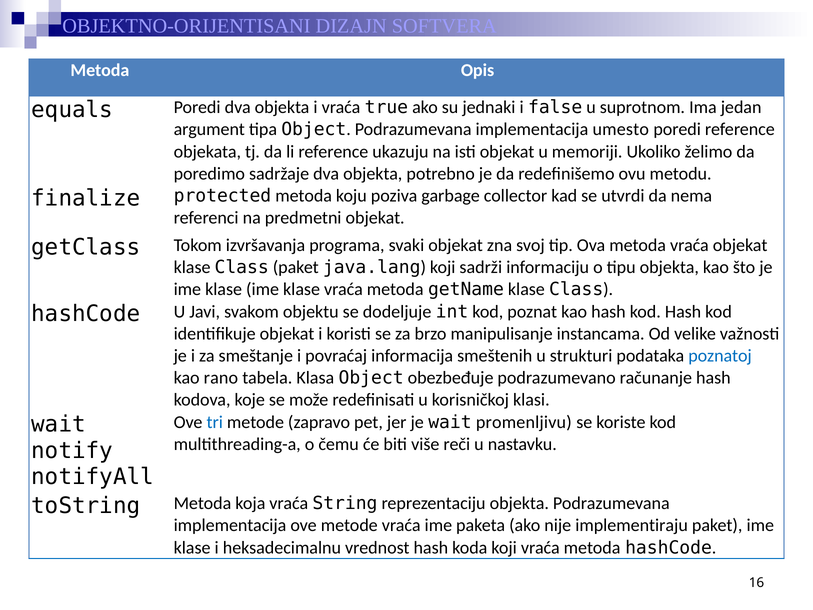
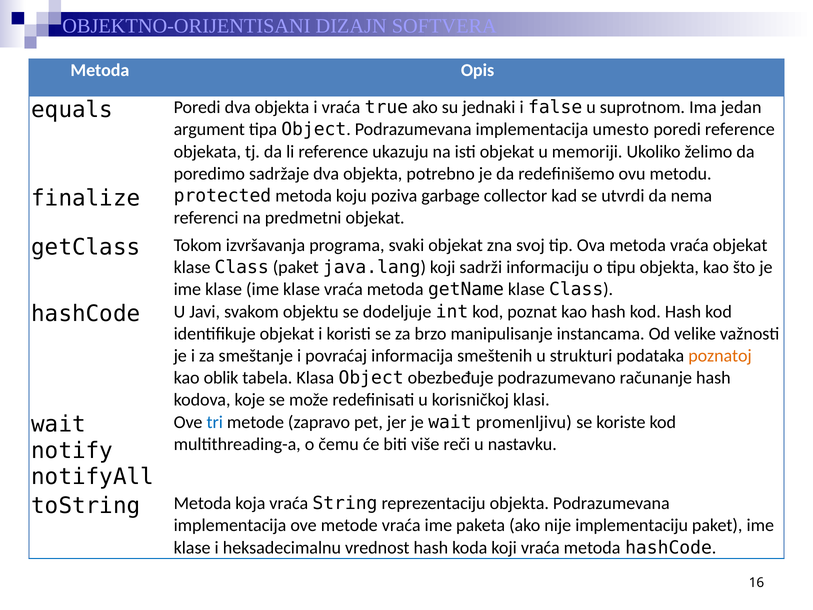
poznatoj colour: blue -> orange (720, 356)
rano: rano -> oblik (221, 378)
implementiraju: implementiraju -> implementaciju (632, 525)
